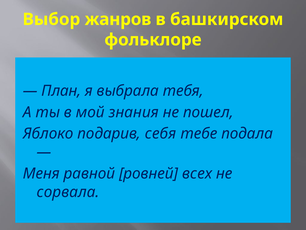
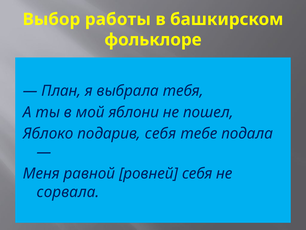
жанров: жанров -> работы (118, 19)
знания: знания -> яблони (134, 112)
ровней всех: всех -> себя (197, 173)
